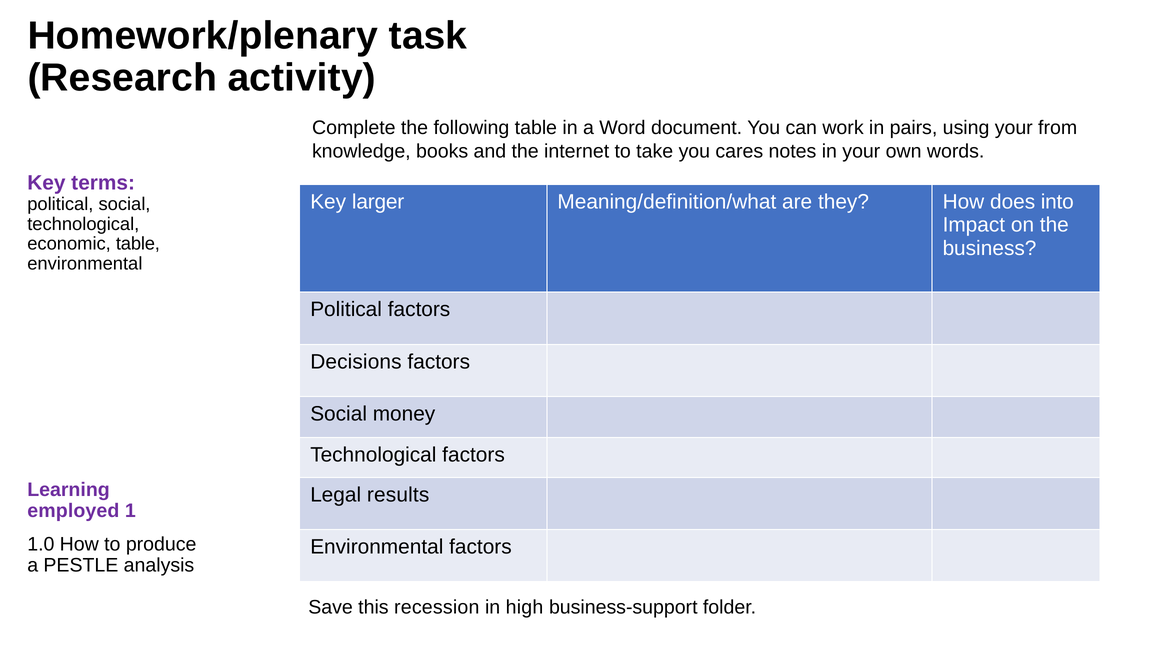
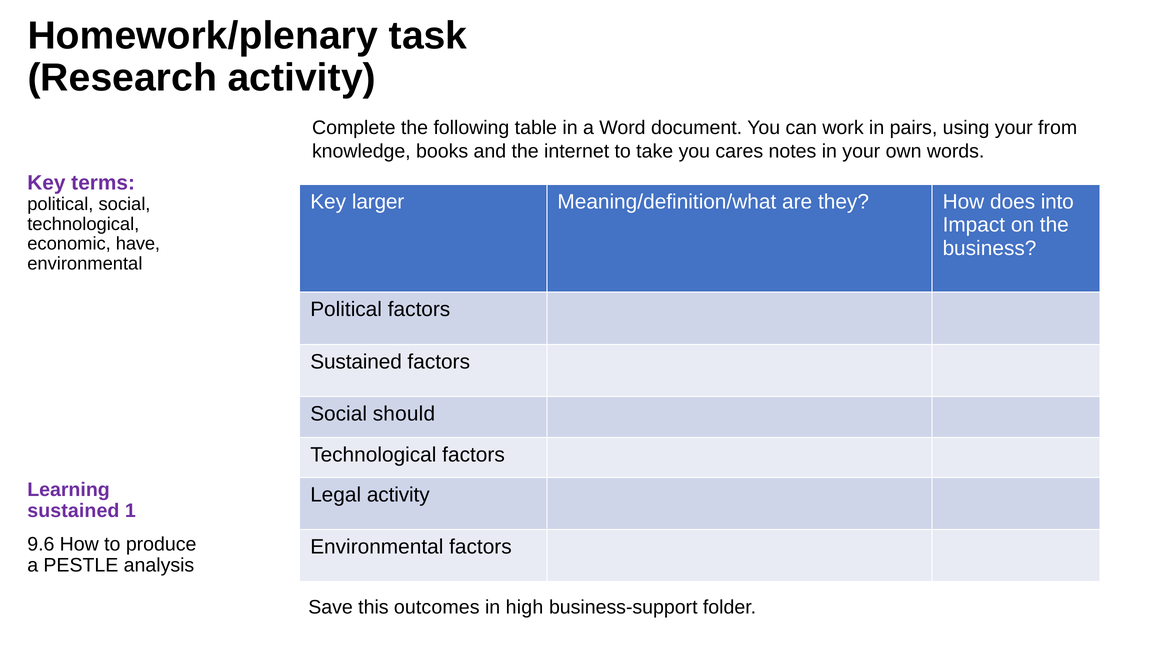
economic table: table -> have (138, 244)
Decisions: Decisions -> Sustained (356, 362)
money: money -> should (404, 414)
Legal results: results -> activity (398, 495)
employed: employed -> sustained (73, 511)
1.0: 1.0 -> 9.6 (41, 544)
recession: recession -> outcomes (437, 607)
